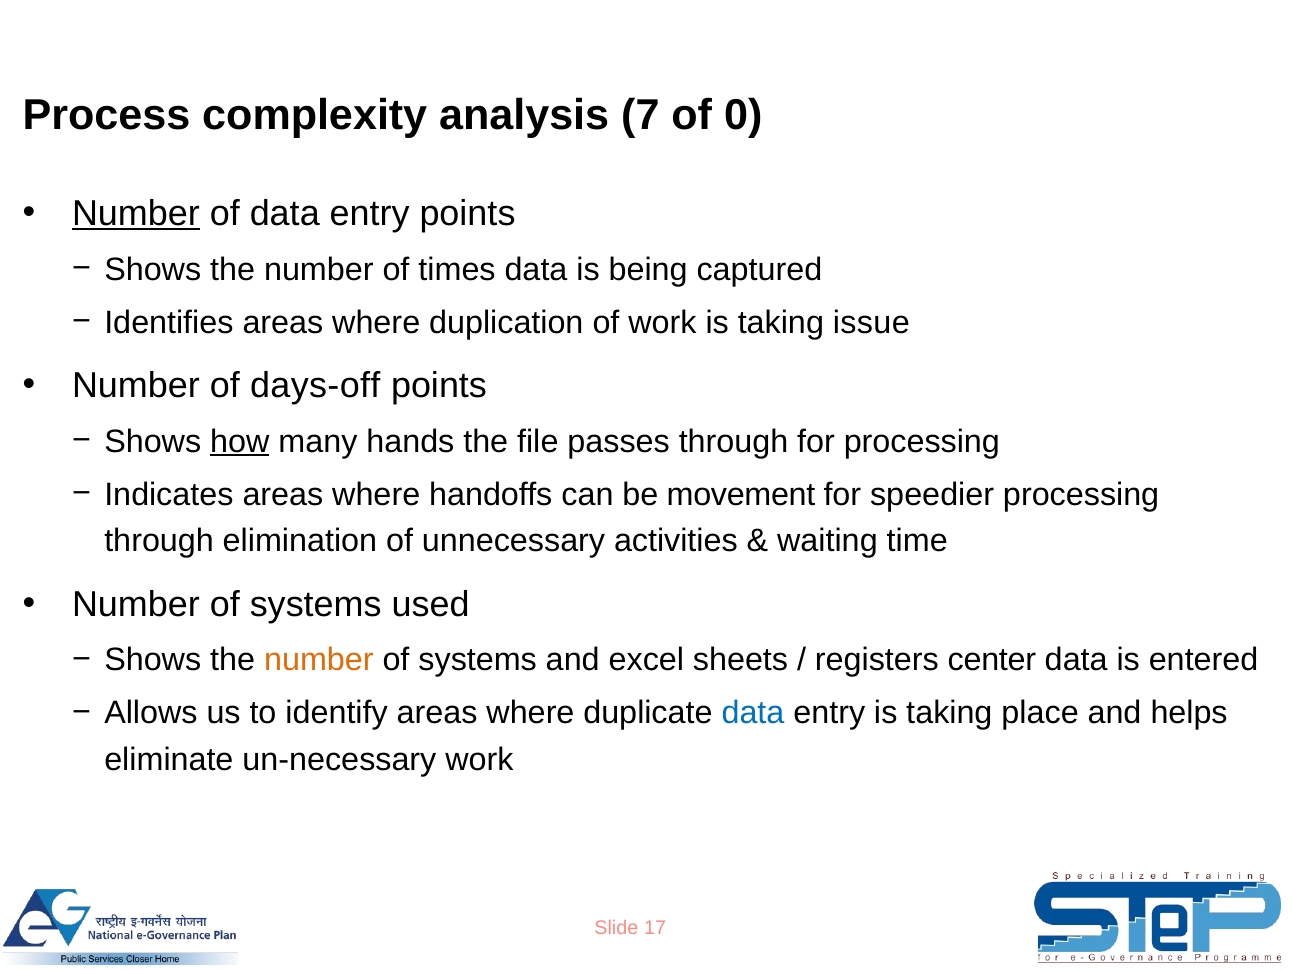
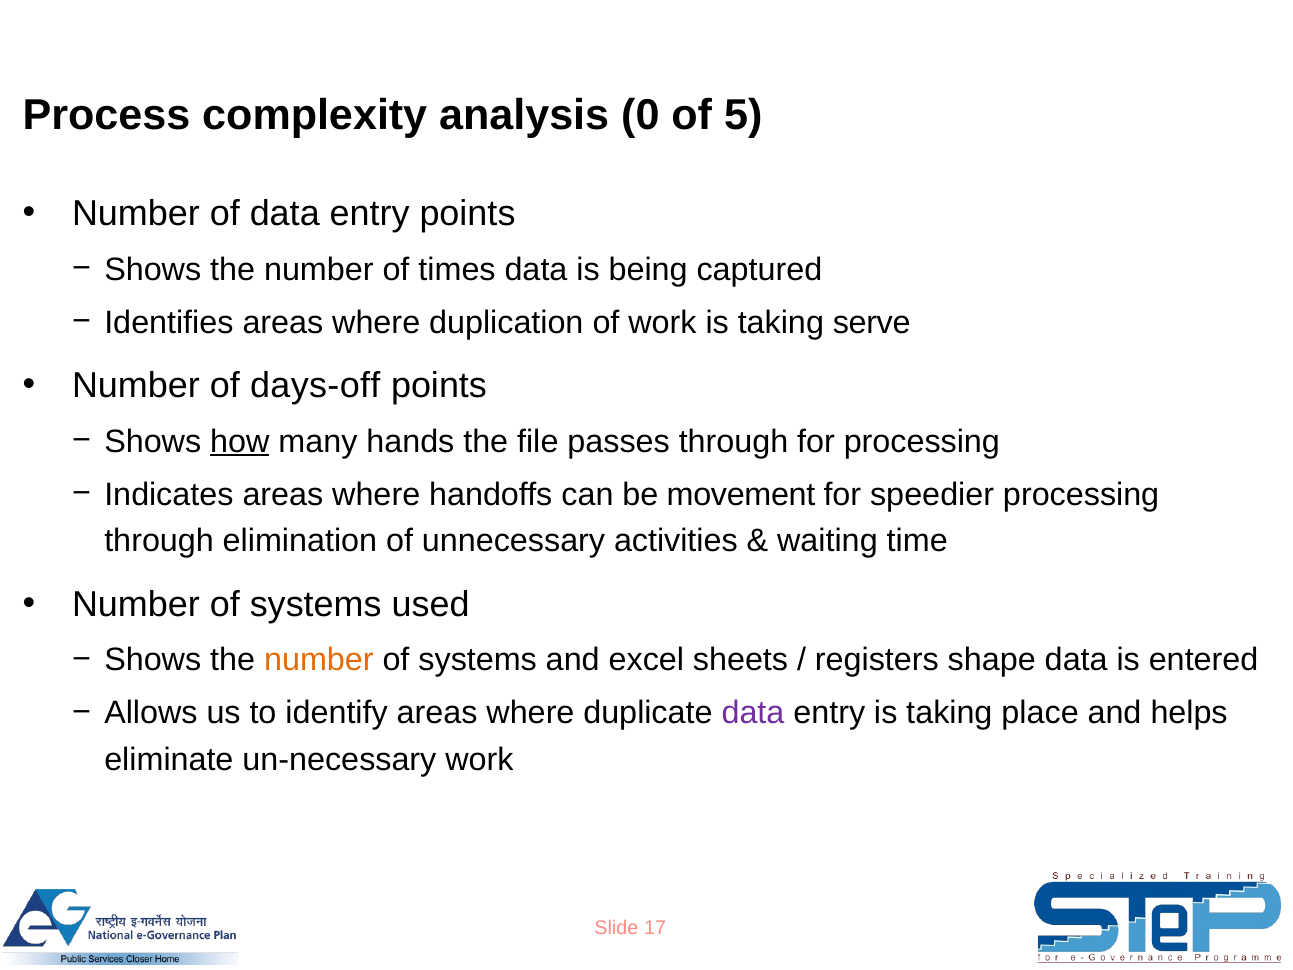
7: 7 -> 0 (640, 115)
0: 0 -> 5 (743, 115)
Number underline: present -> none (136, 214)
issue: issue -> serve (872, 322)
center: center -> shape (992, 660)
data colour: blue -> purple (753, 713)
